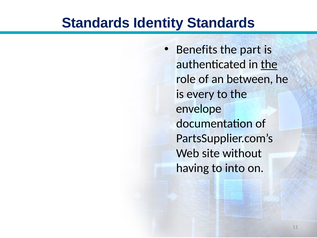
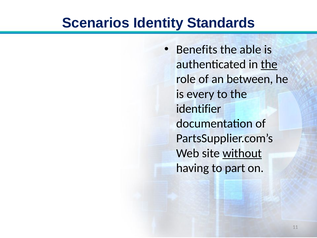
Standards: Standards -> Scenarios (96, 23)
part: part -> able (250, 49)
envelope: envelope -> identifier (199, 109)
without underline: none -> present (242, 153)
into: into -> part (235, 168)
